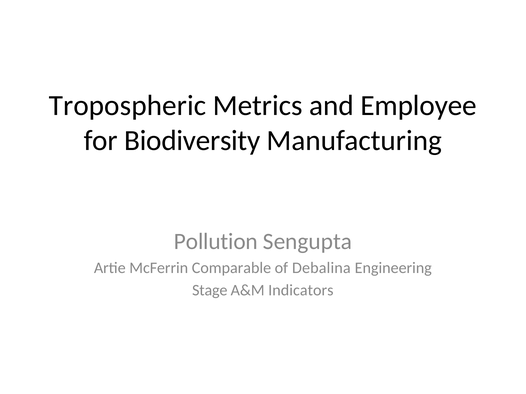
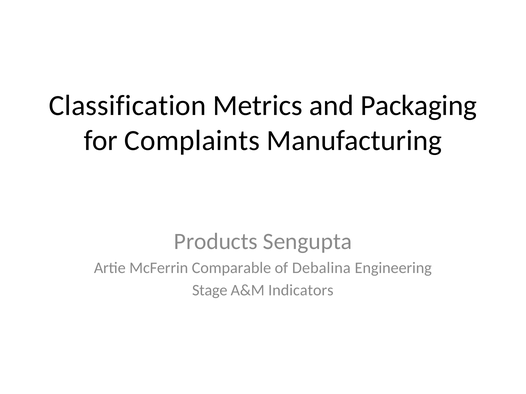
Tropospheric: Tropospheric -> Classification (127, 106)
Employee: Employee -> Packaging (419, 106)
Biodiversity: Biodiversity -> Complaints (192, 141)
Pollution: Pollution -> Products (216, 242)
